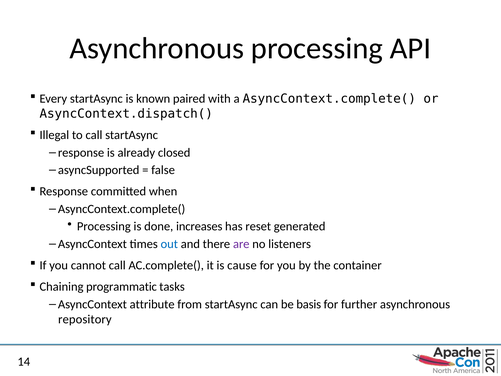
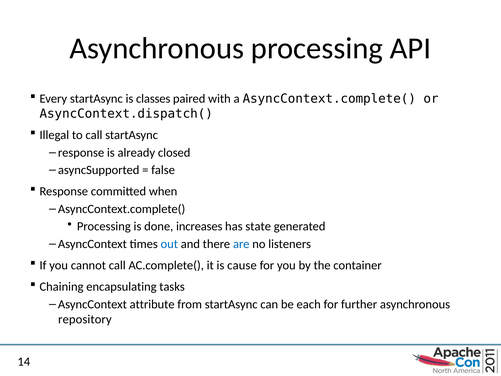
known: known -> classes (153, 99)
reset: reset -> state (258, 226)
are colour: purple -> blue (241, 244)
programmatic: programmatic -> encapsulating (121, 286)
basis: basis -> each (309, 304)
